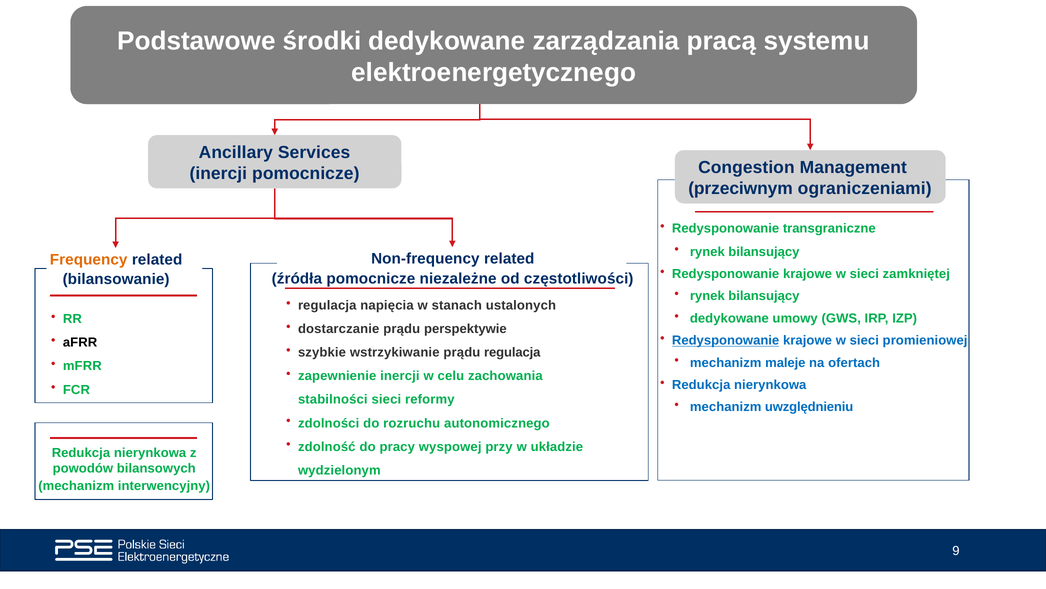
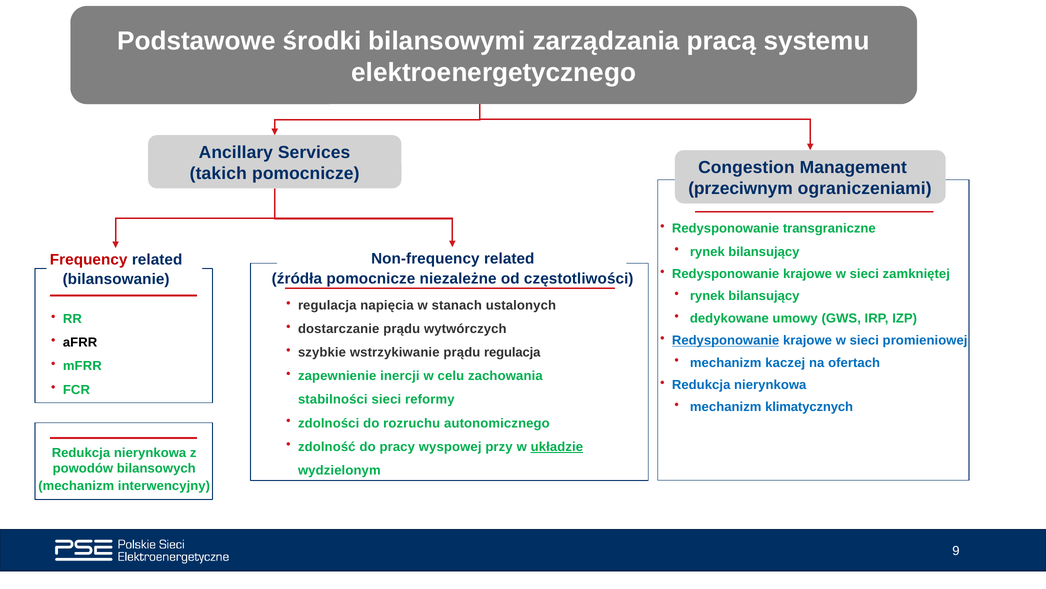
środki dedykowane: dedykowane -> bilansowymi (447, 41)
inercji: inercji -> takich (218, 173)
Frequency colour: orange -> red (89, 259)
perspektywie: perspektywie -> wytwórczych (465, 329)
maleje: maleje -> kaczej (785, 362)
uwzględnieniu: uwzględnieniu -> klimatycznych (809, 407)
układzie underline: none -> present (557, 446)
